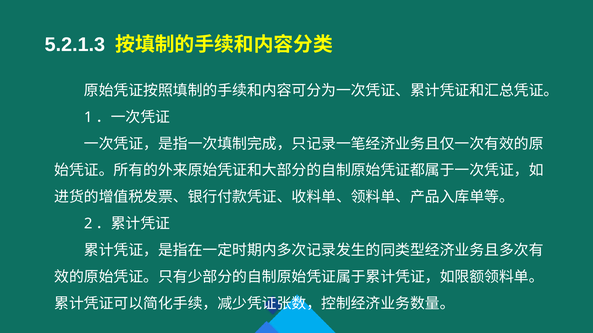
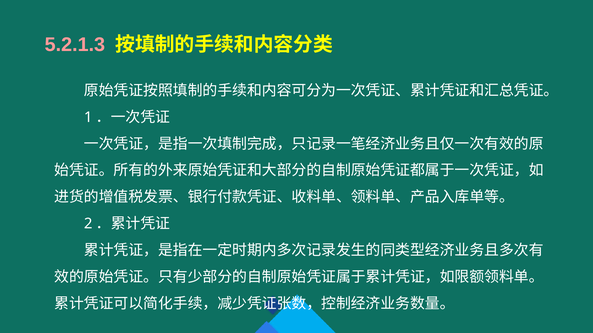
5.2.1.3 colour: white -> pink (75, 45)
